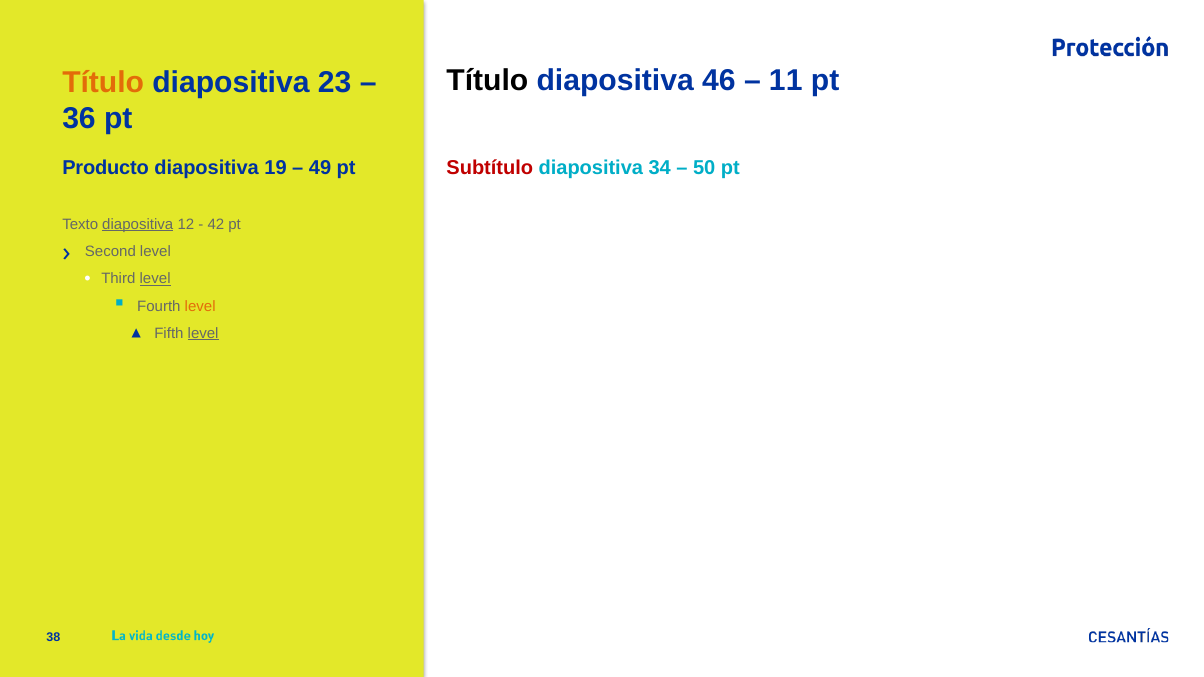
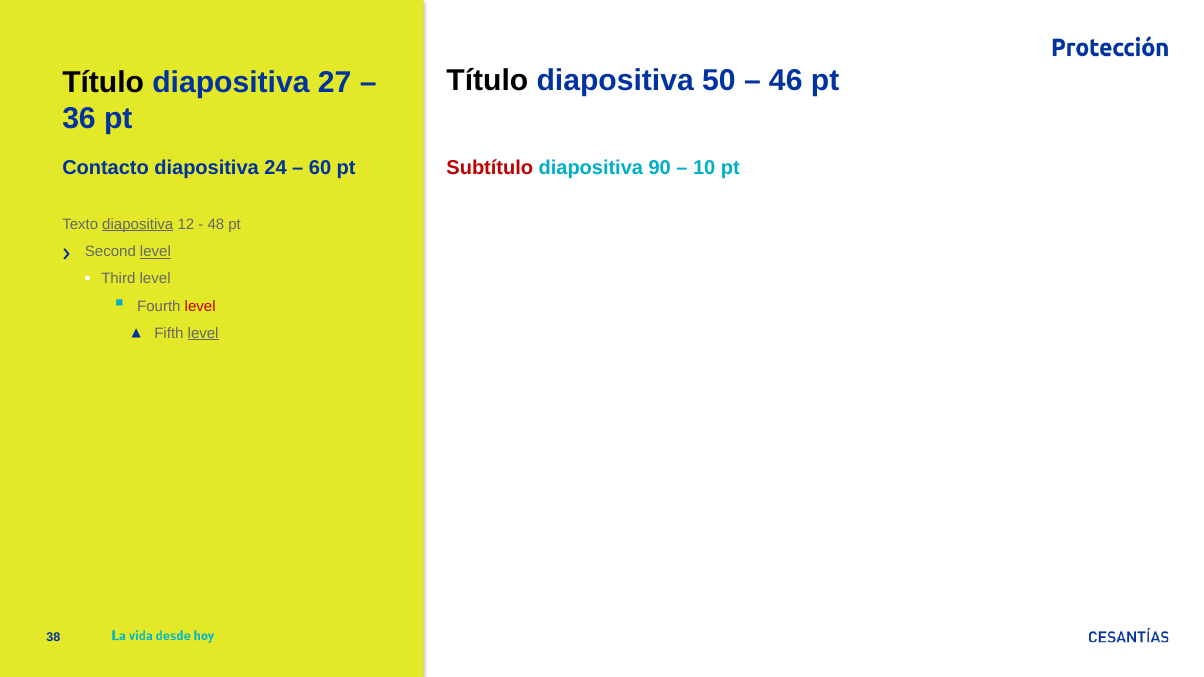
46: 46 -> 50 (719, 81)
11: 11 -> 46 (786, 81)
Título colour: orange -> black (103, 82)
23: 23 -> 27 (335, 82)
Producto: Producto -> Contacto (106, 168)
19: 19 -> 24 (276, 168)
49: 49 -> 60 (320, 168)
34: 34 -> 90 (660, 168)
50: 50 -> 10 (704, 168)
42: 42 -> 48 (216, 225)
level underline: none -> present (155, 252)
level underline: present -> none (155, 279)
level colour: orange -> red (200, 306)
